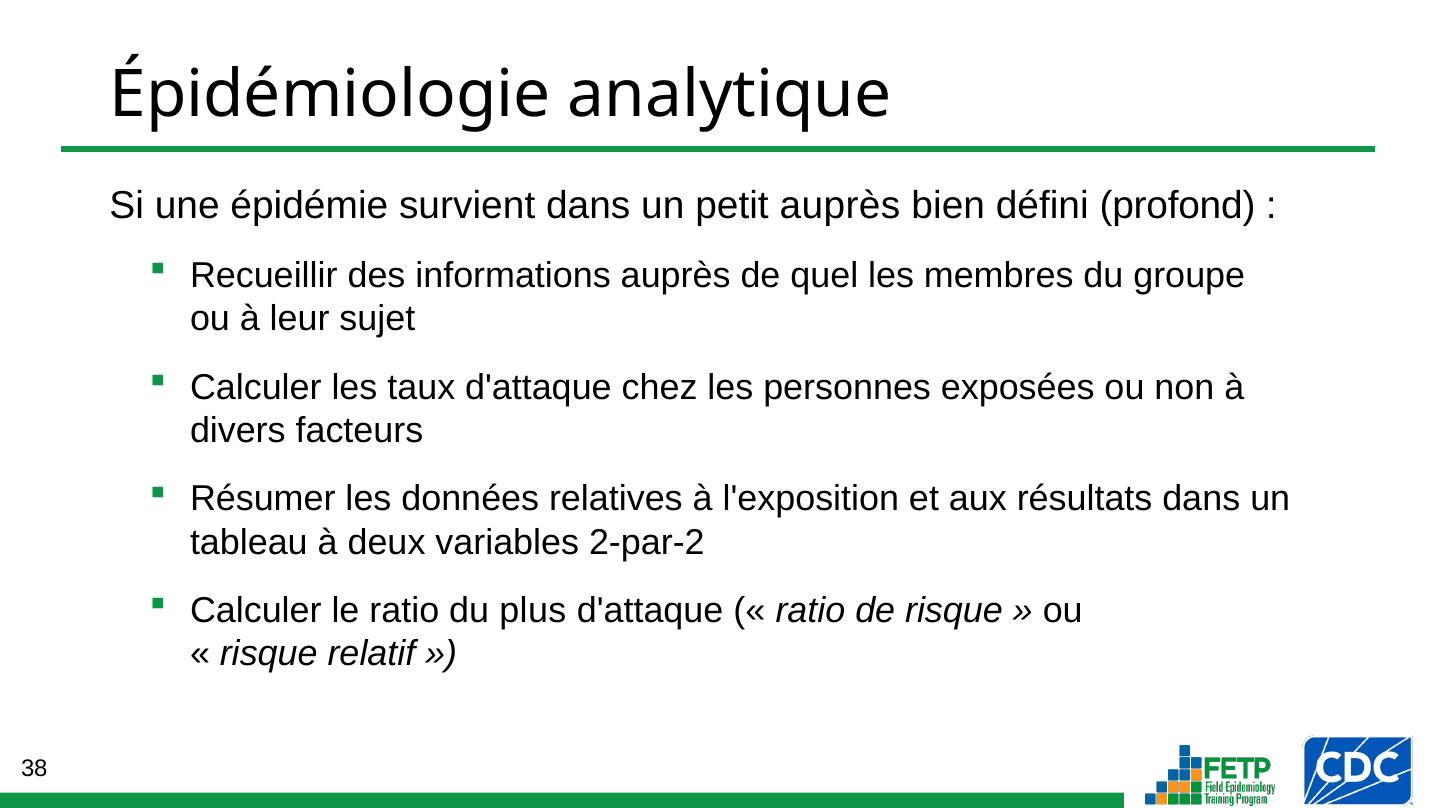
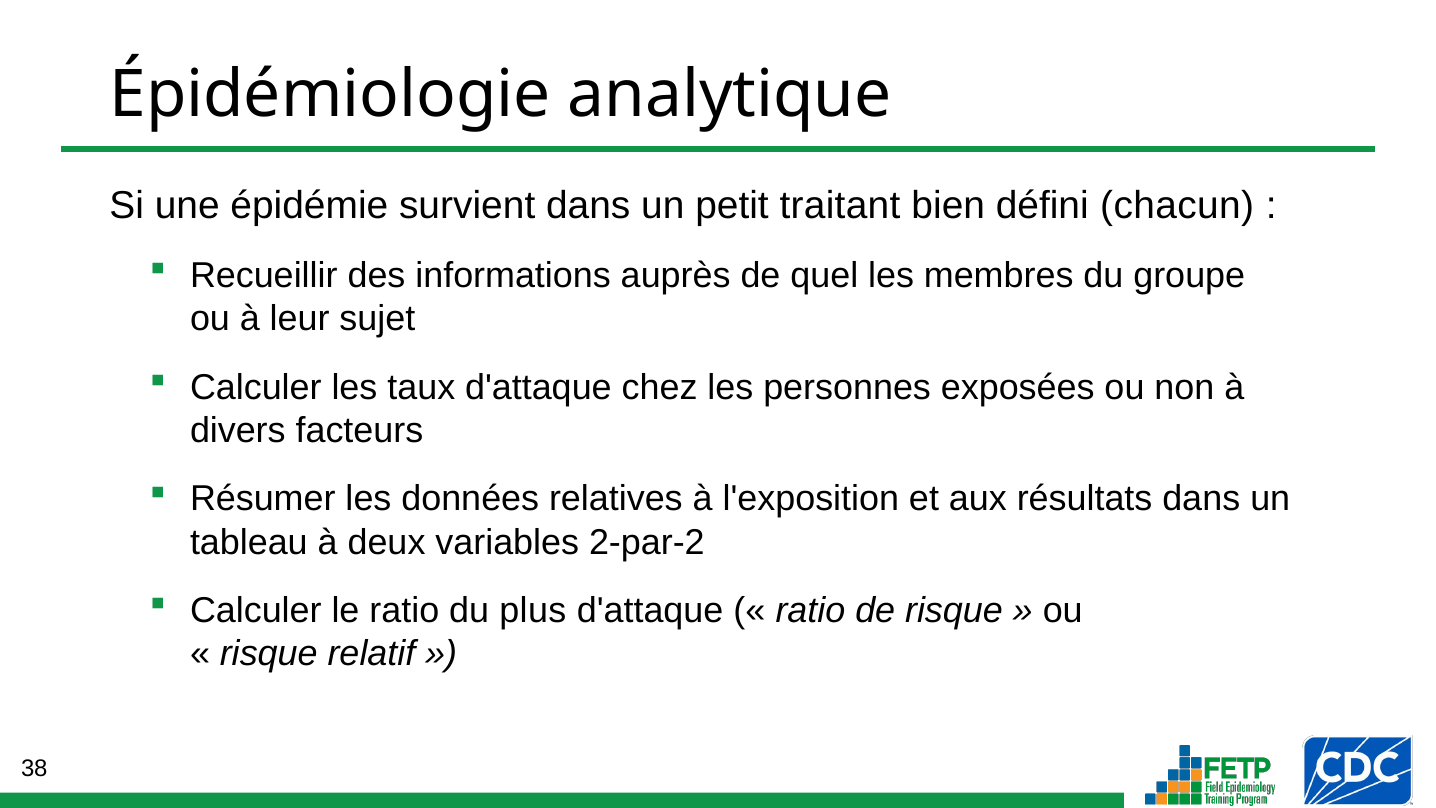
petit auprès: auprès -> traitant (840, 206)
profond: profond -> chacun (1177, 206)
